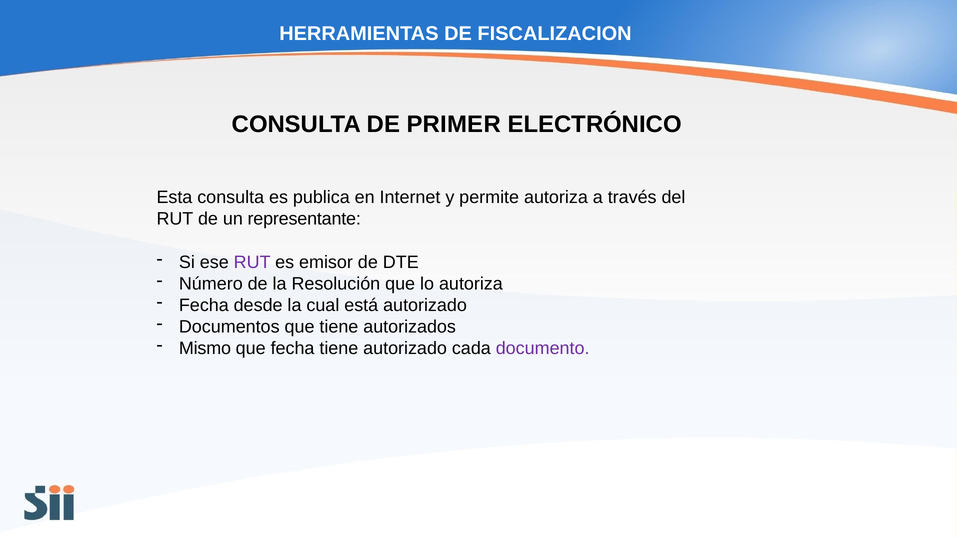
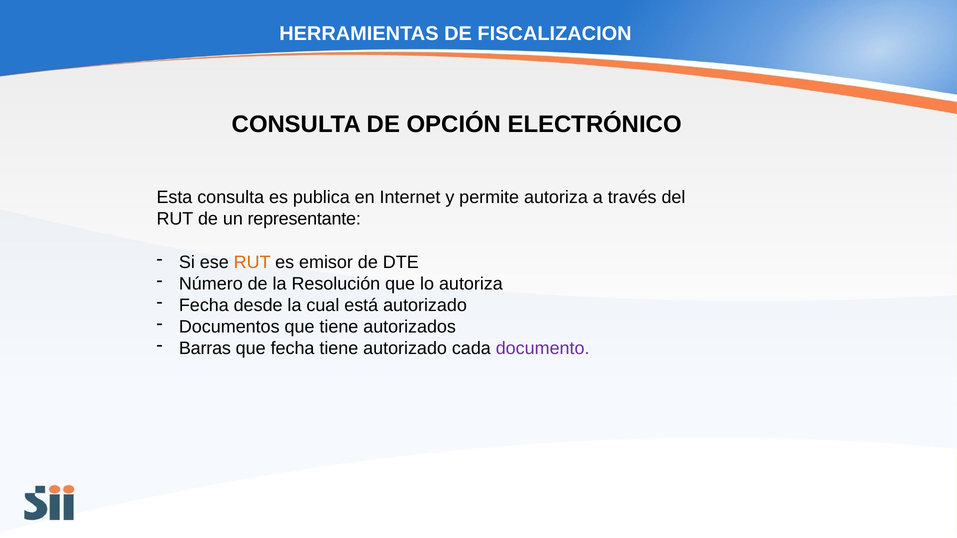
PRIMER: PRIMER -> OPCIÓN (454, 125)
RUT colour: purple -> orange (252, 262)
Mismo: Mismo -> Barras (205, 348)
